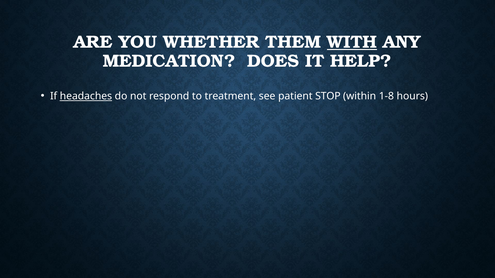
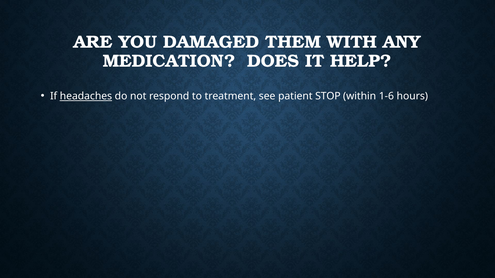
WHETHER: WHETHER -> DAMAGED (211, 42)
WITH underline: present -> none (352, 42)
1-8: 1-8 -> 1-6 (386, 96)
